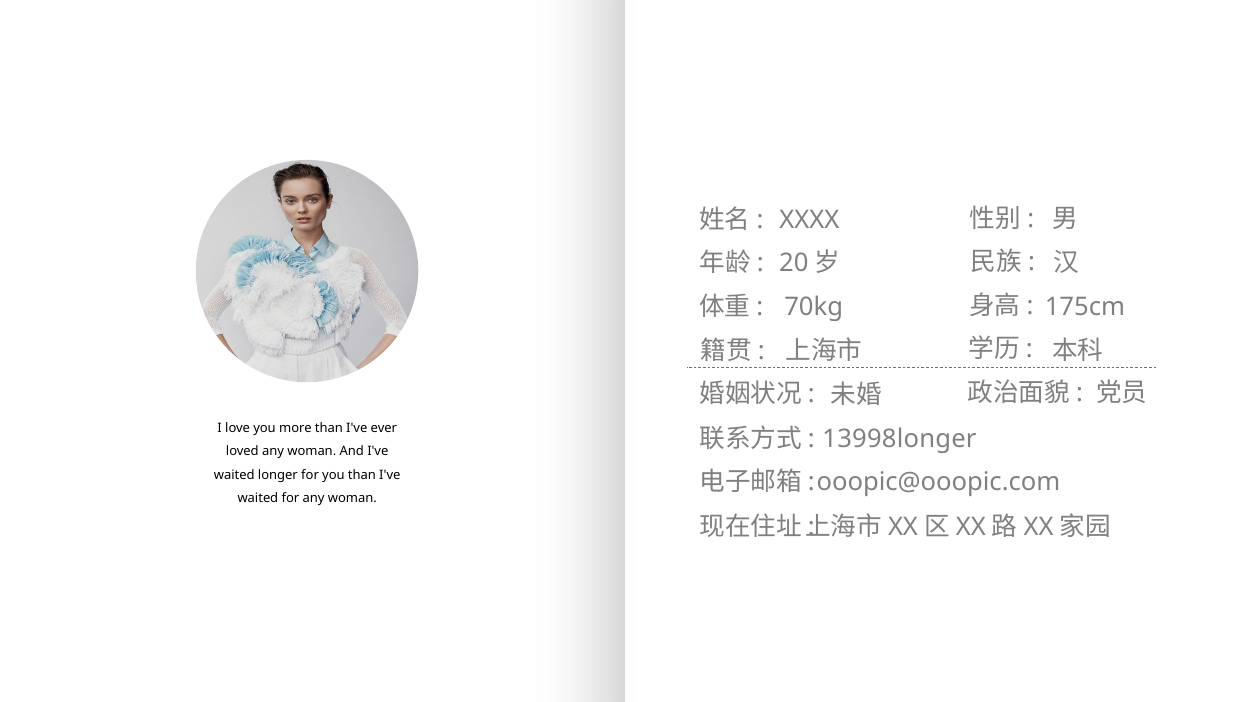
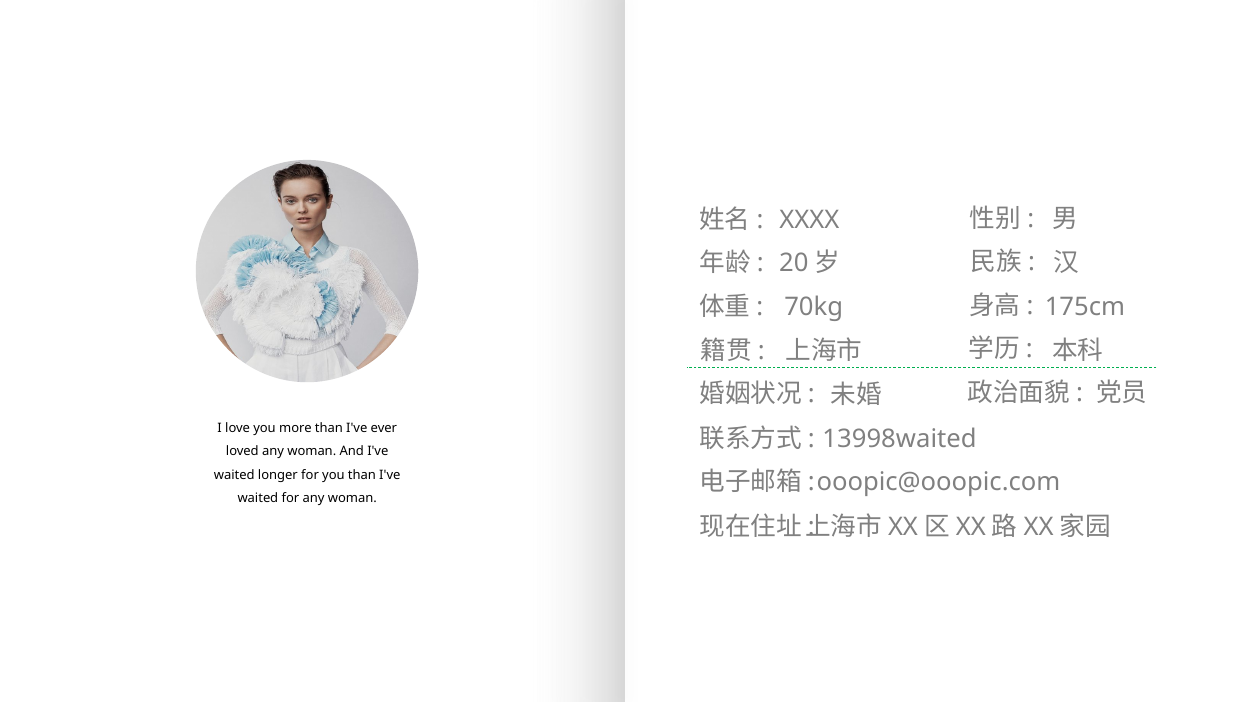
13998longer: 13998longer -> 13998waited (900, 439)
